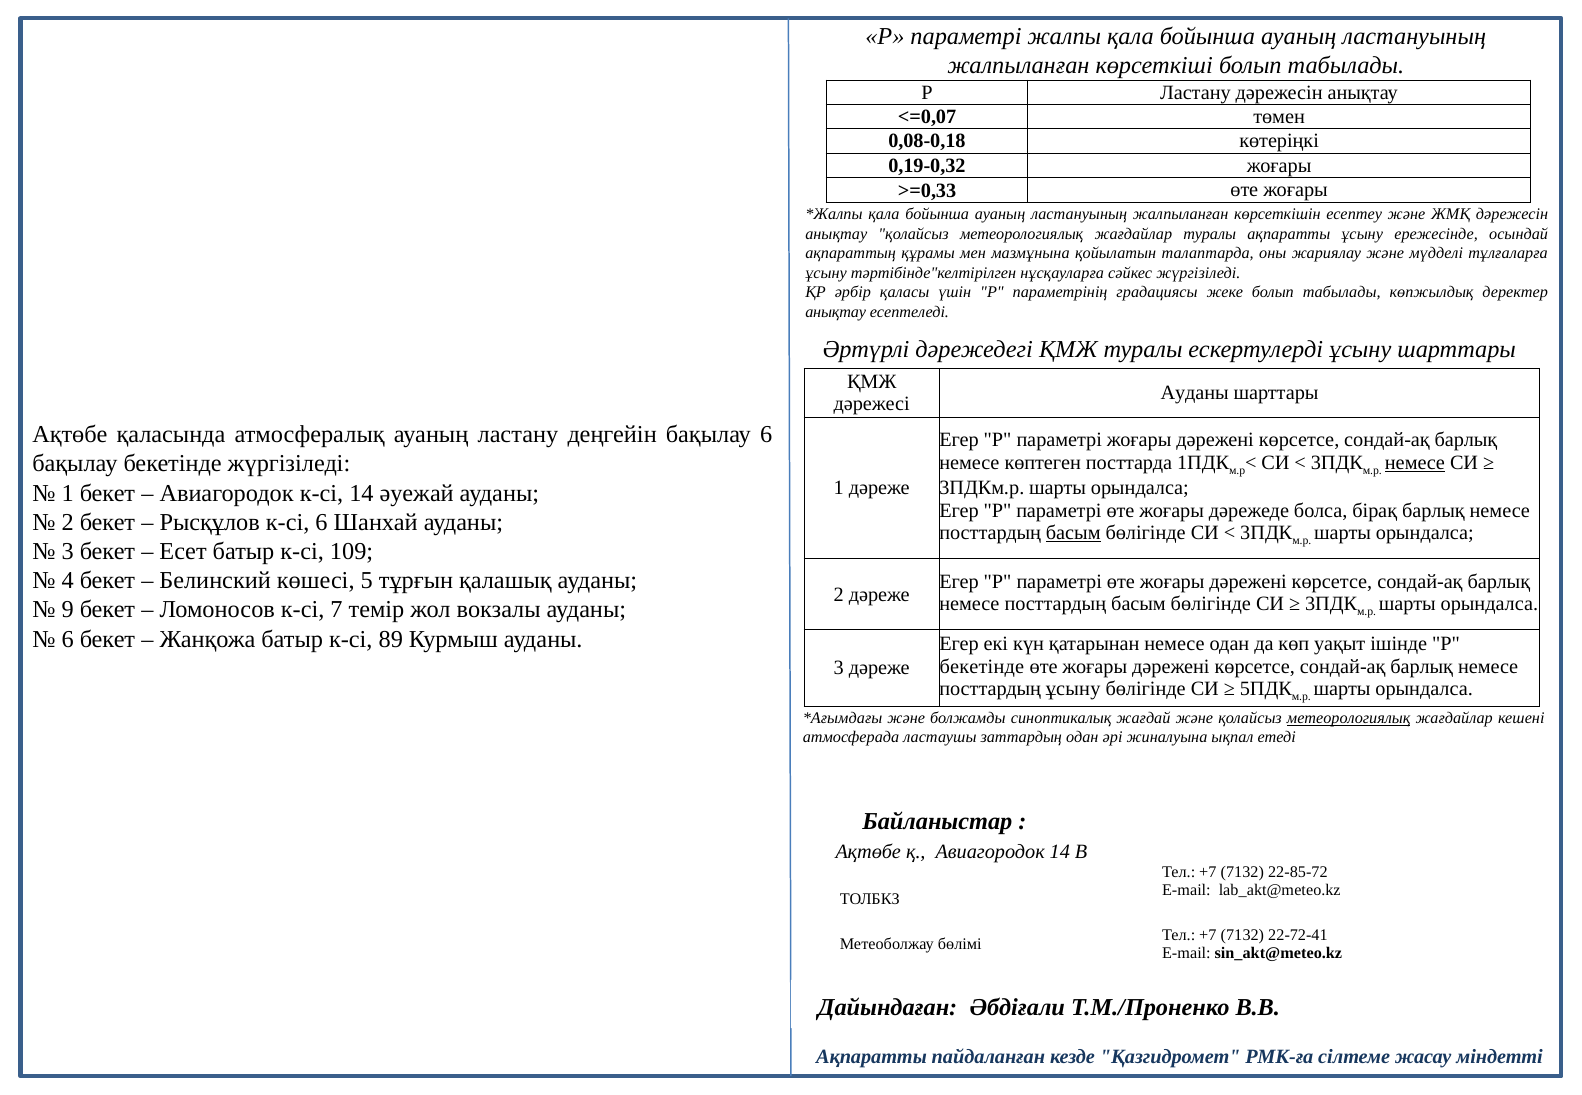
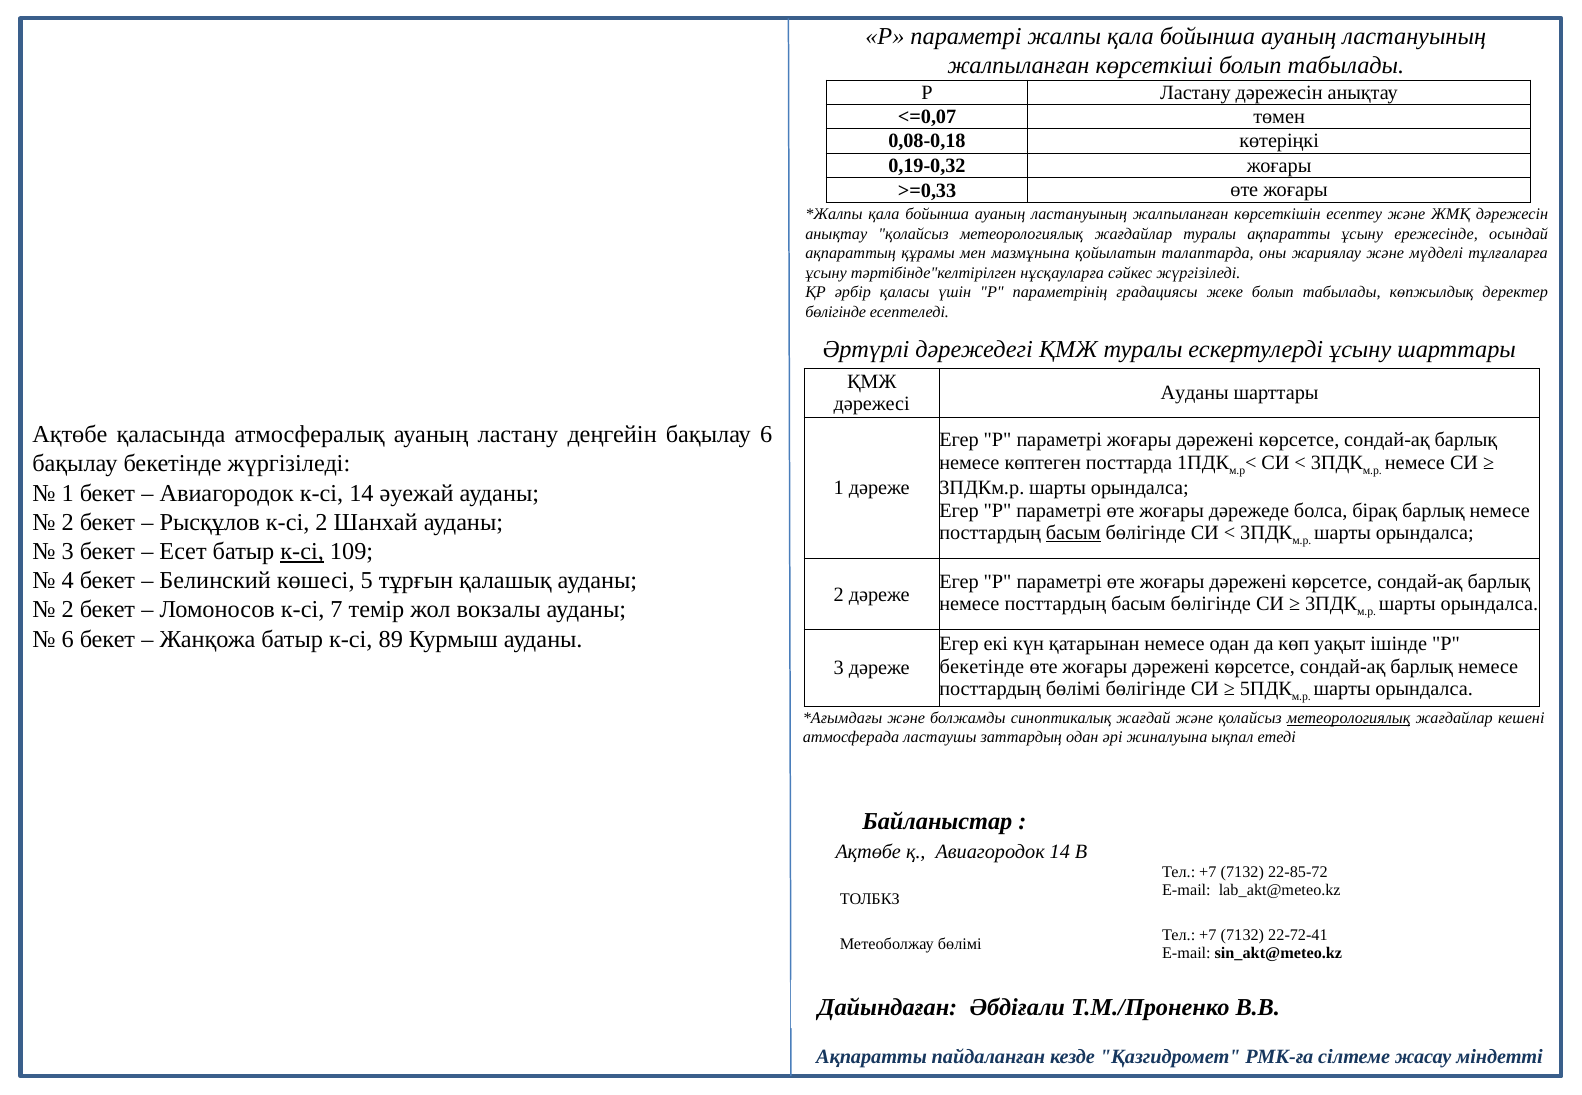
анықтау: анықтау -> бөлігінде (836, 312)
немесе underline: present -> none (1415, 463)
к-сі 6: 6 -> 2 (322, 522)
к-сі underline: none -> present (302, 552)
9: 9 -> 2 (68, 610)
посттардың ұсыну: ұсыну -> бөлімі (1073, 689)
